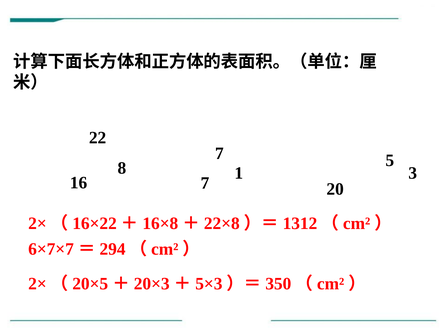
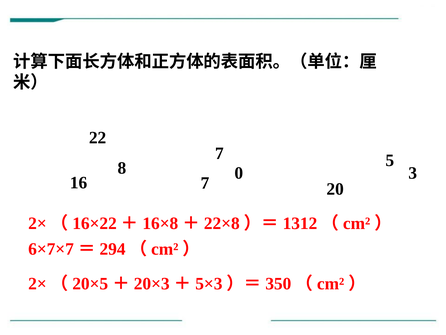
1: 1 -> 0 (239, 173)
